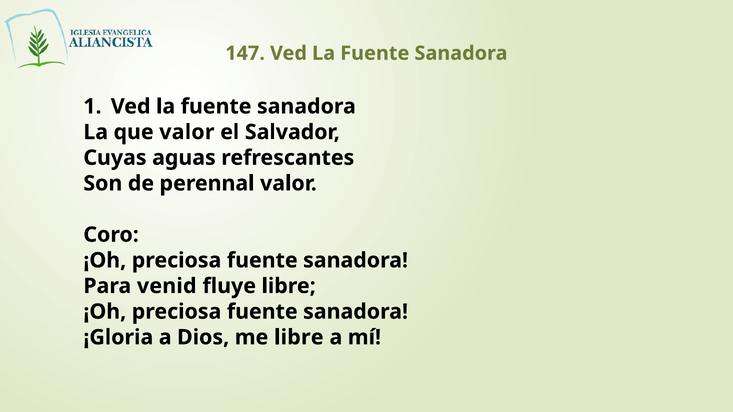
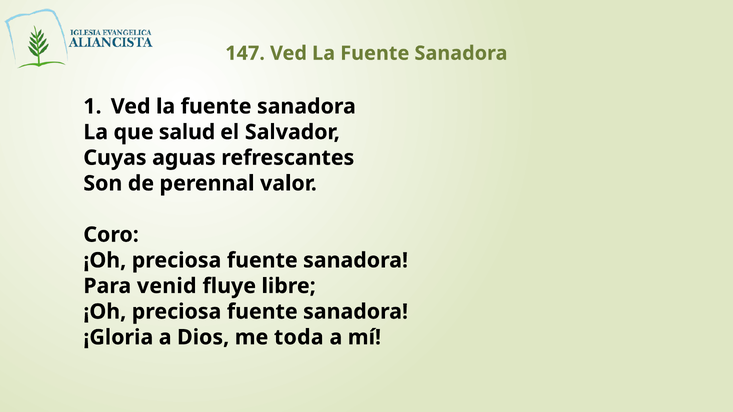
que valor: valor -> salud (187, 132)
me libre: libre -> toda (299, 338)
